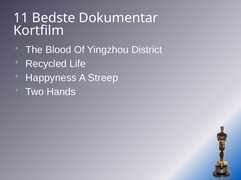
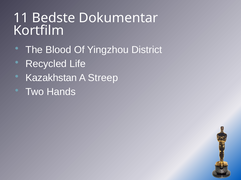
Happyness: Happyness -> Kazakhstan (51, 78)
